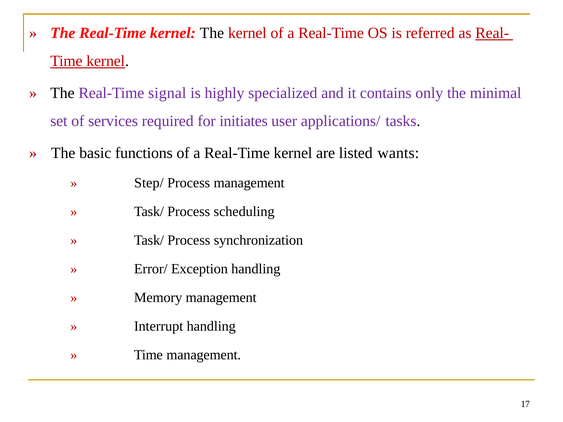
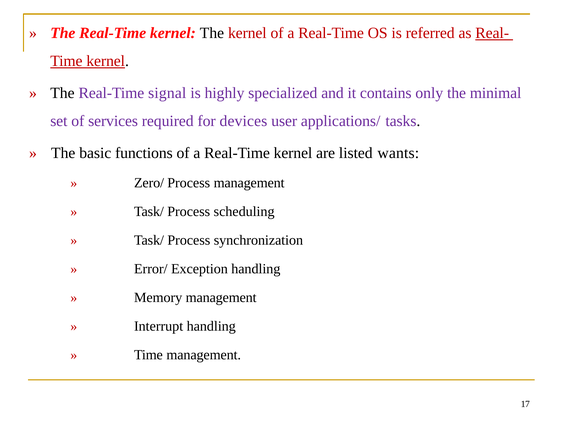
initiates: initiates -> devices (243, 121)
Step/: Step/ -> Zero/ (149, 183)
